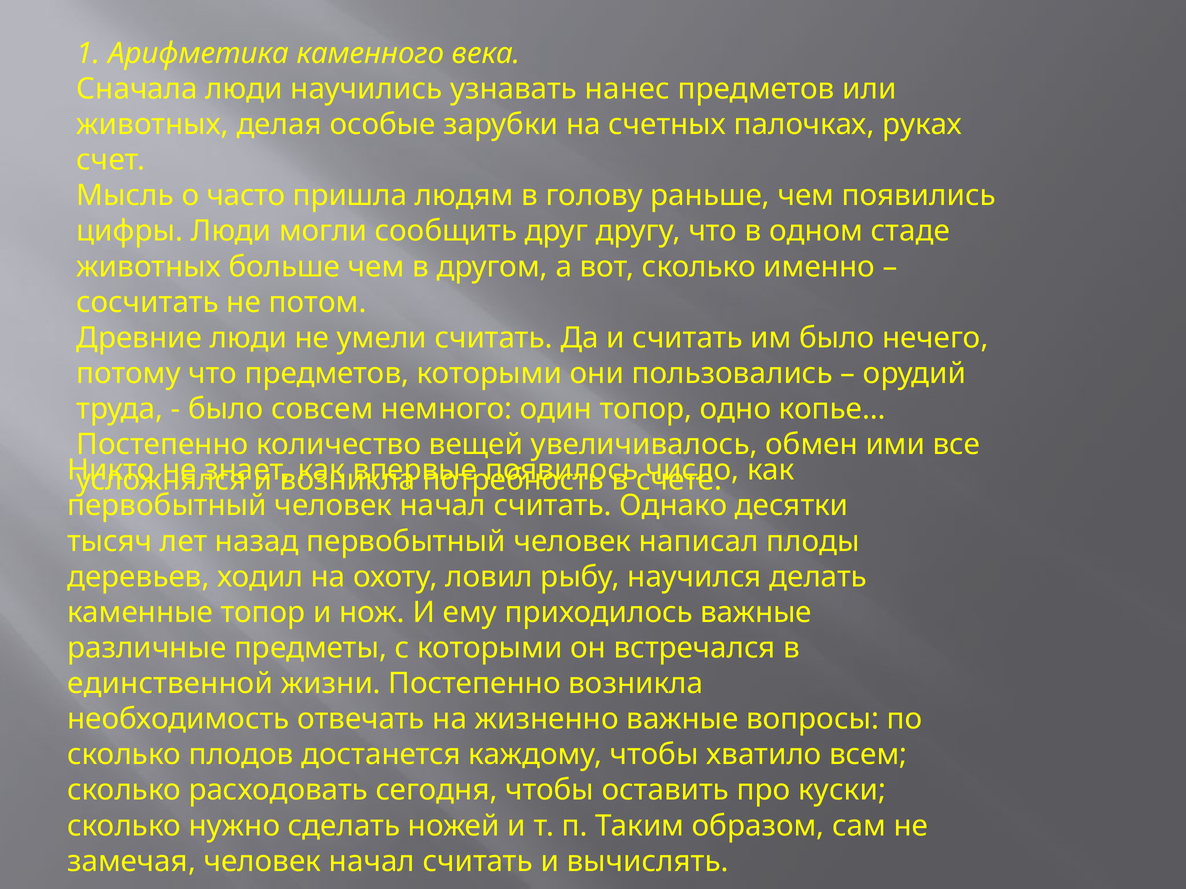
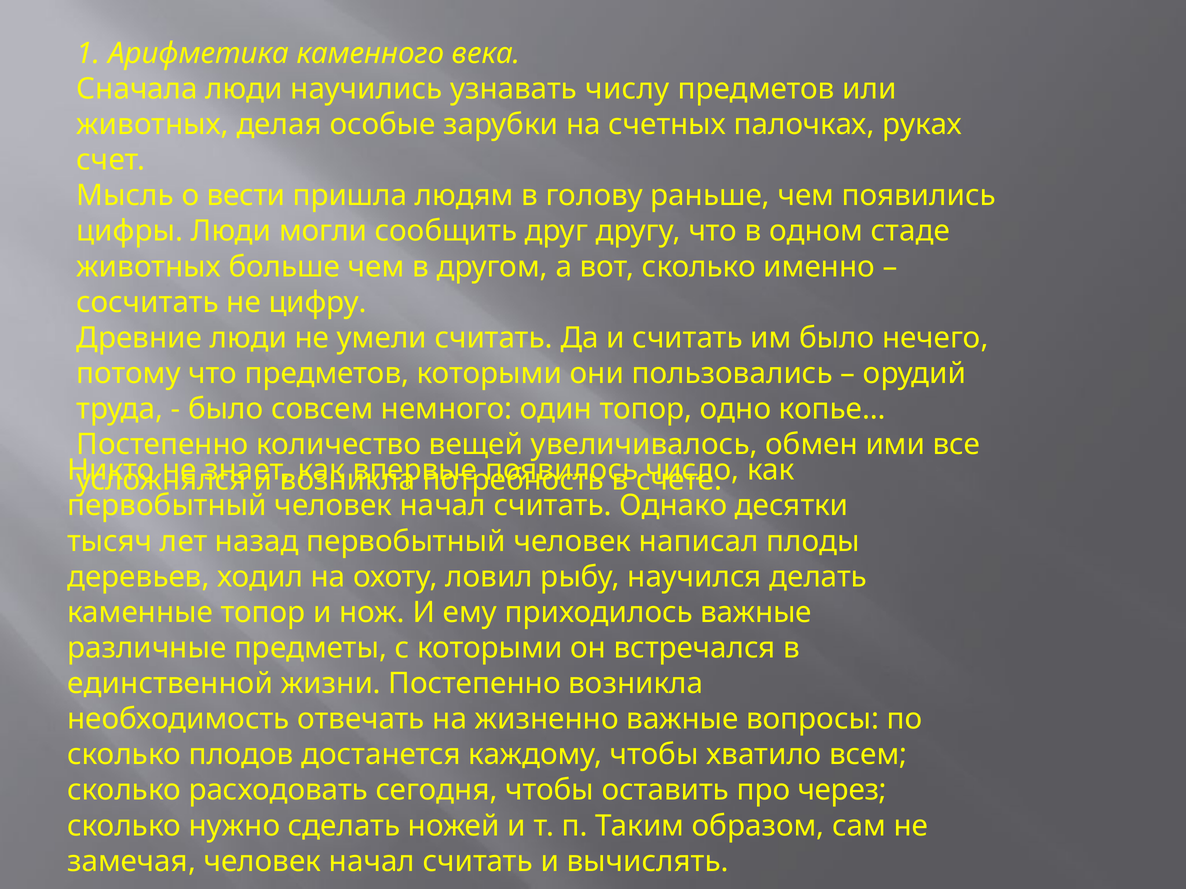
нанес: нанес -> числу (627, 89)
часто: часто -> вести (246, 196)
потом: потом -> цифру (318, 302)
куски: куски -> через (842, 791)
